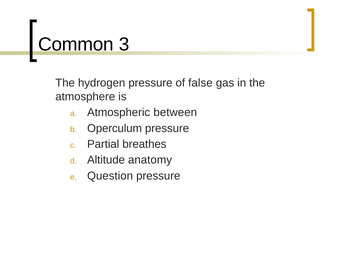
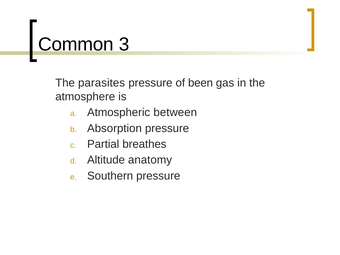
hydrogen: hydrogen -> parasites (102, 83)
false: false -> been (201, 83)
Operculum: Operculum -> Absorption (114, 128)
Question: Question -> Southern (110, 176)
